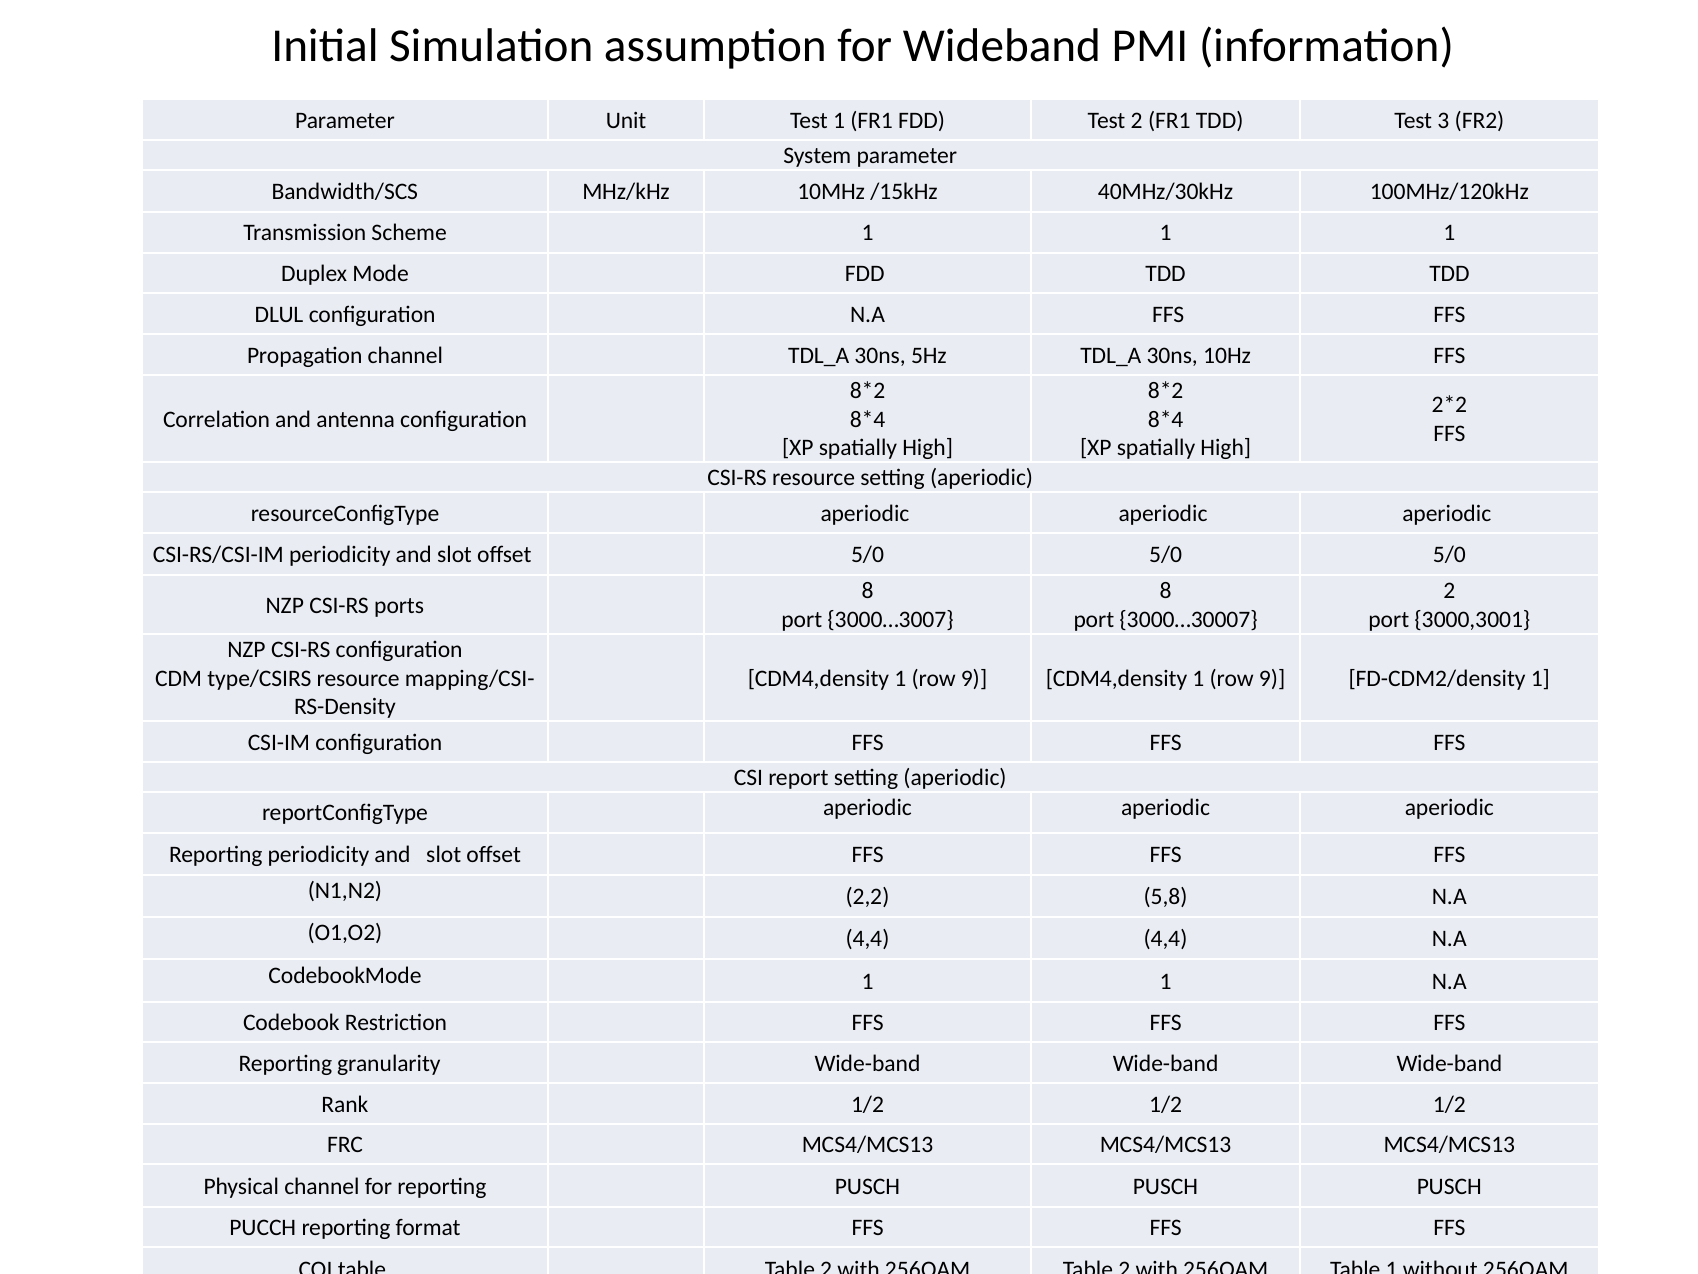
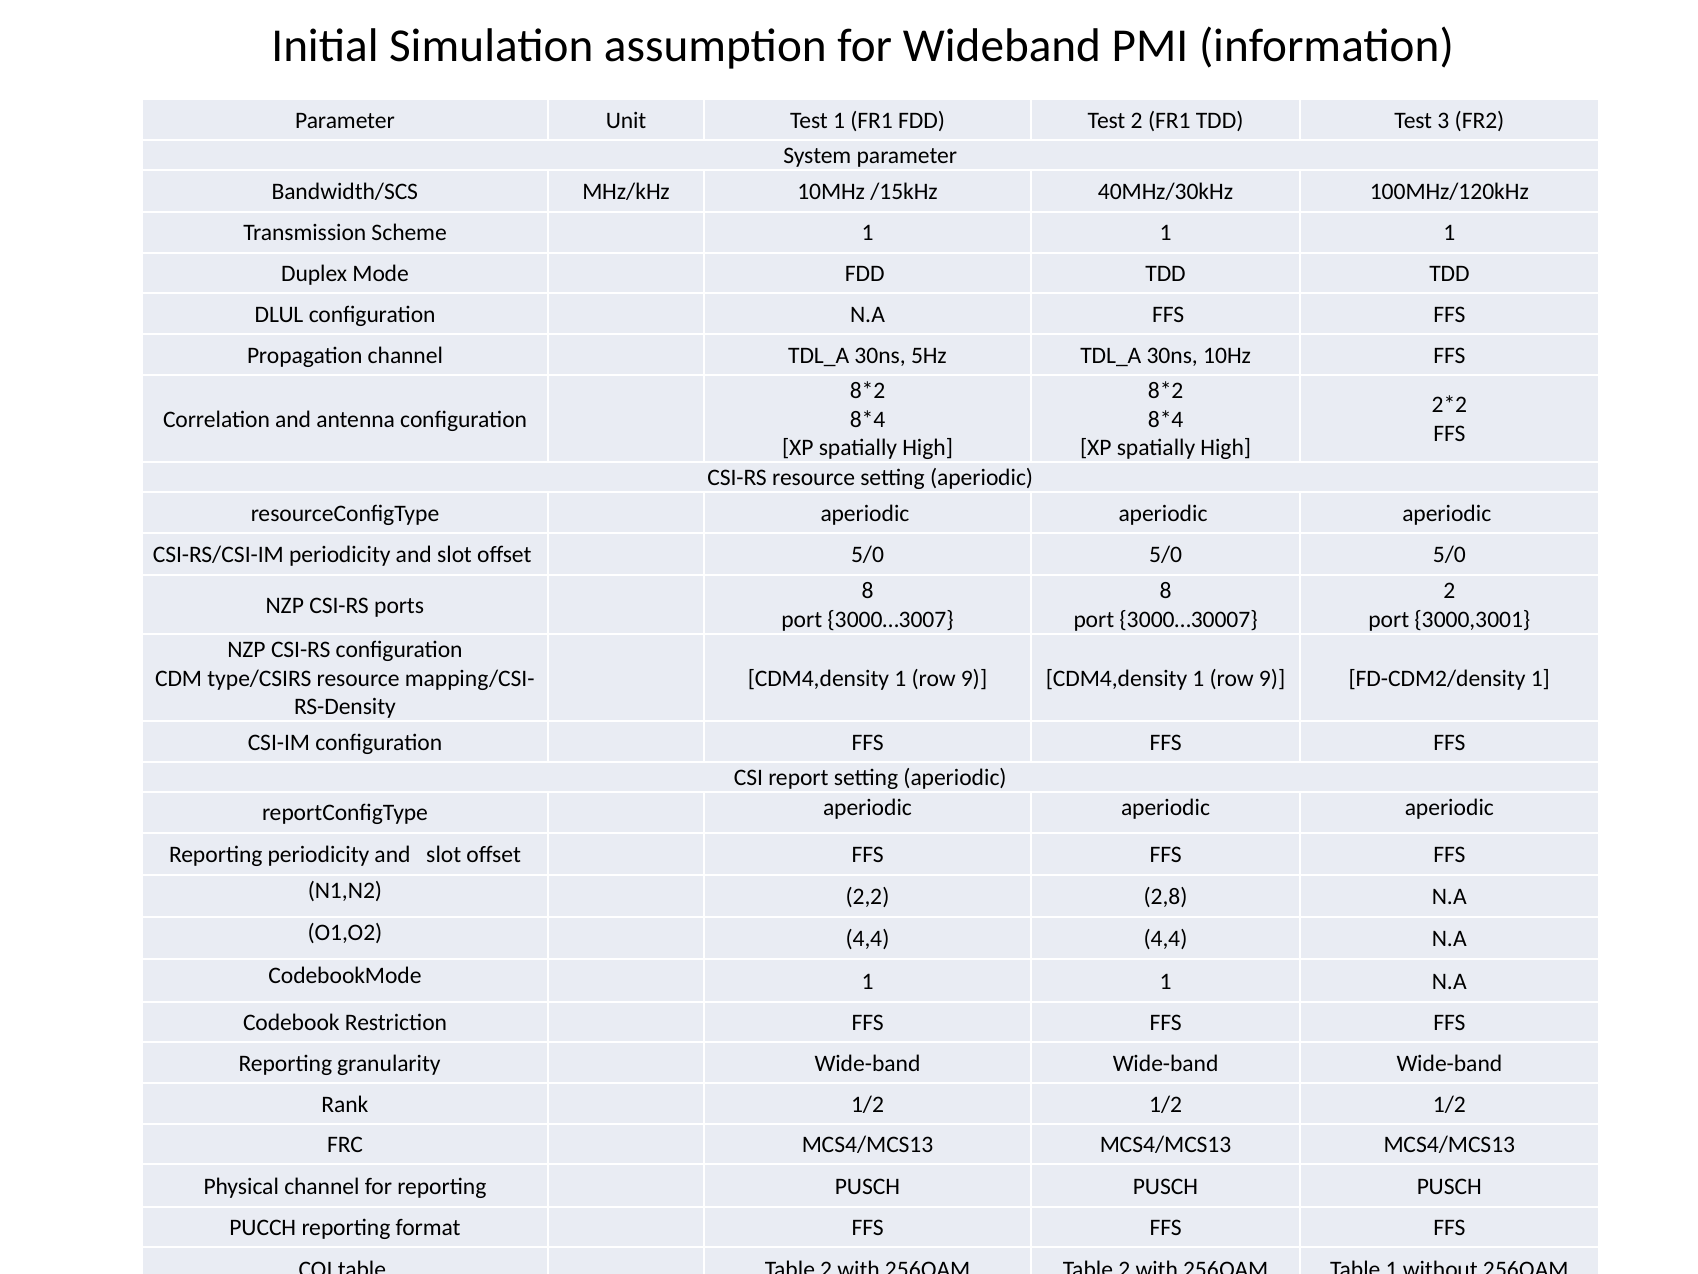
5,8: 5,8 -> 2,8 (1166, 897)
